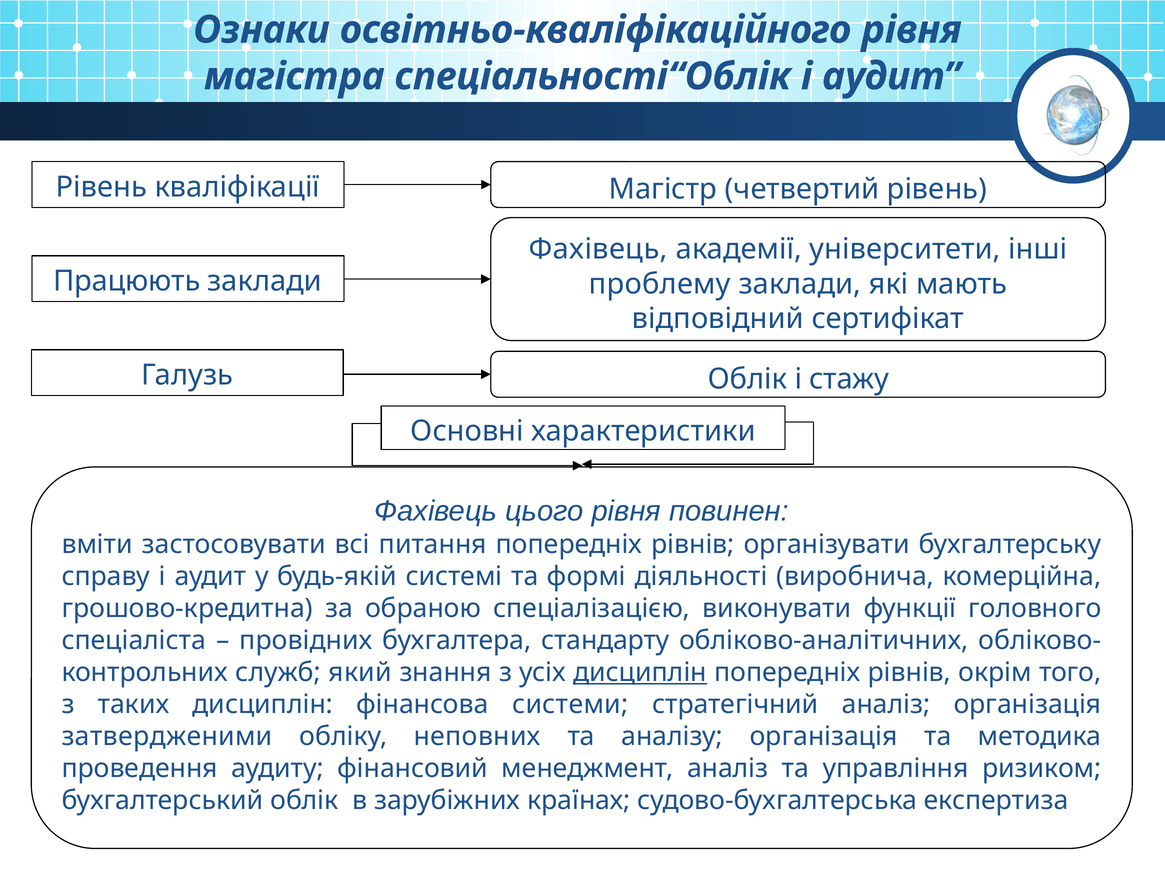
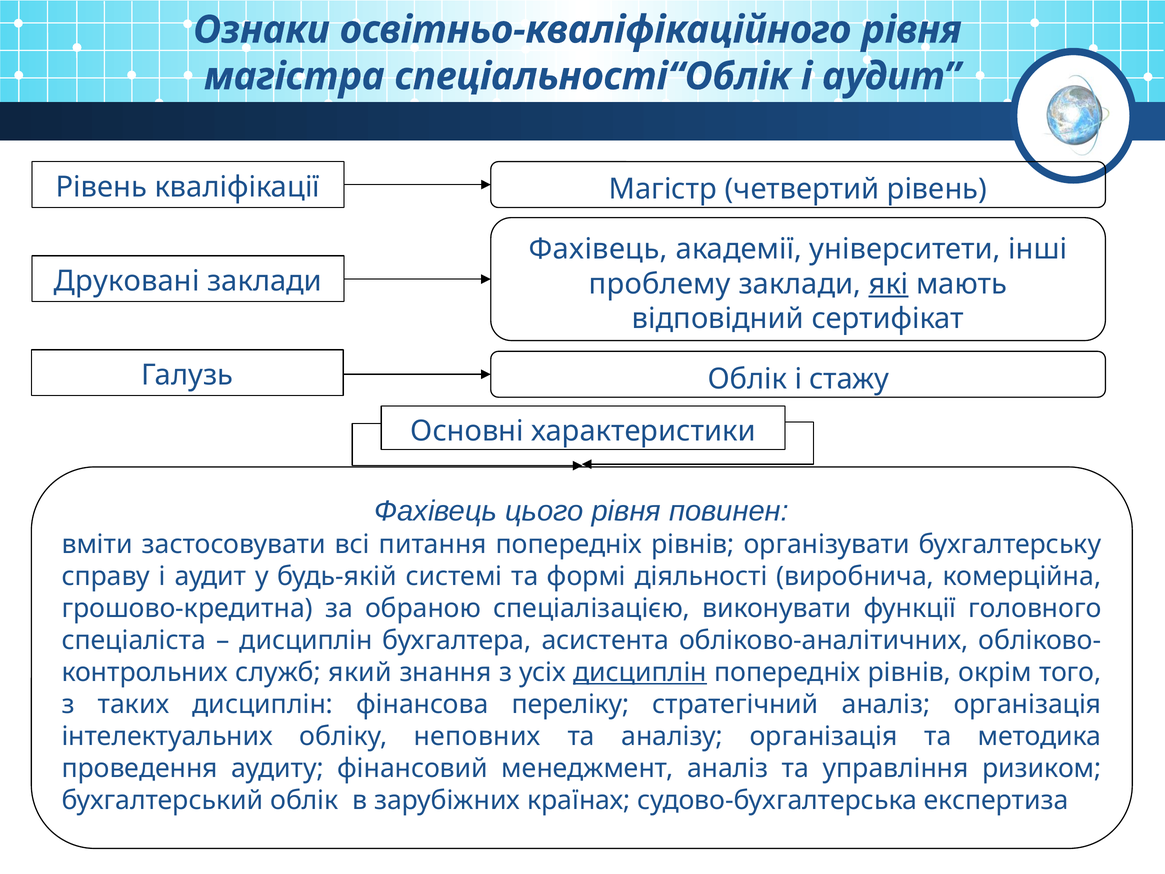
Працюють: Працюють -> Друковані (127, 281)
які underline: none -> present (889, 284)
провідних: провідних -> дисциплін (306, 640)
стандарту: стандарту -> асистента (605, 640)
системи: системи -> переліку (571, 704)
затвердженими: затвердженими -> інтелектуальних (167, 736)
